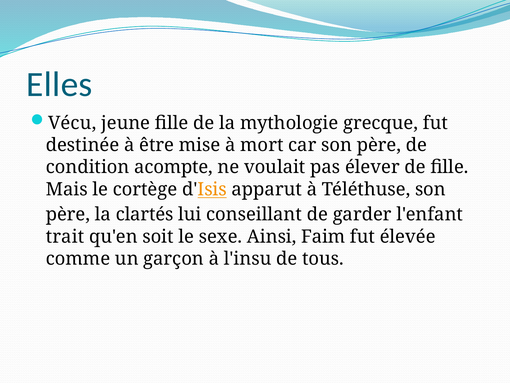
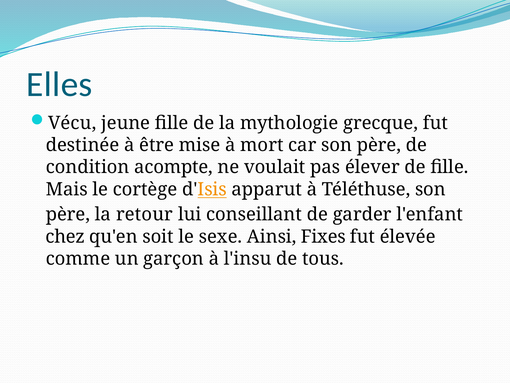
clartés: clartés -> retour (144, 214)
trait: trait -> chez (65, 236)
Faim: Faim -> Fixes (323, 236)
